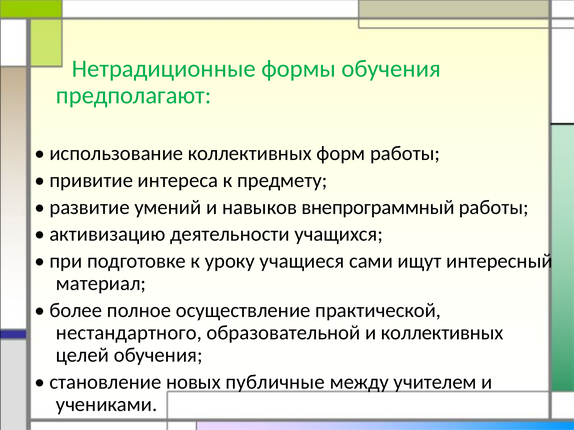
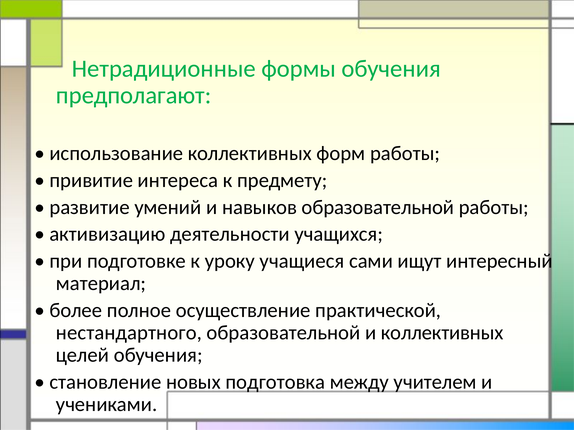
навыков внепрограммный: внепрограммный -> образовательной (378, 207)
публичные: публичные -> подготовка (275, 382)
